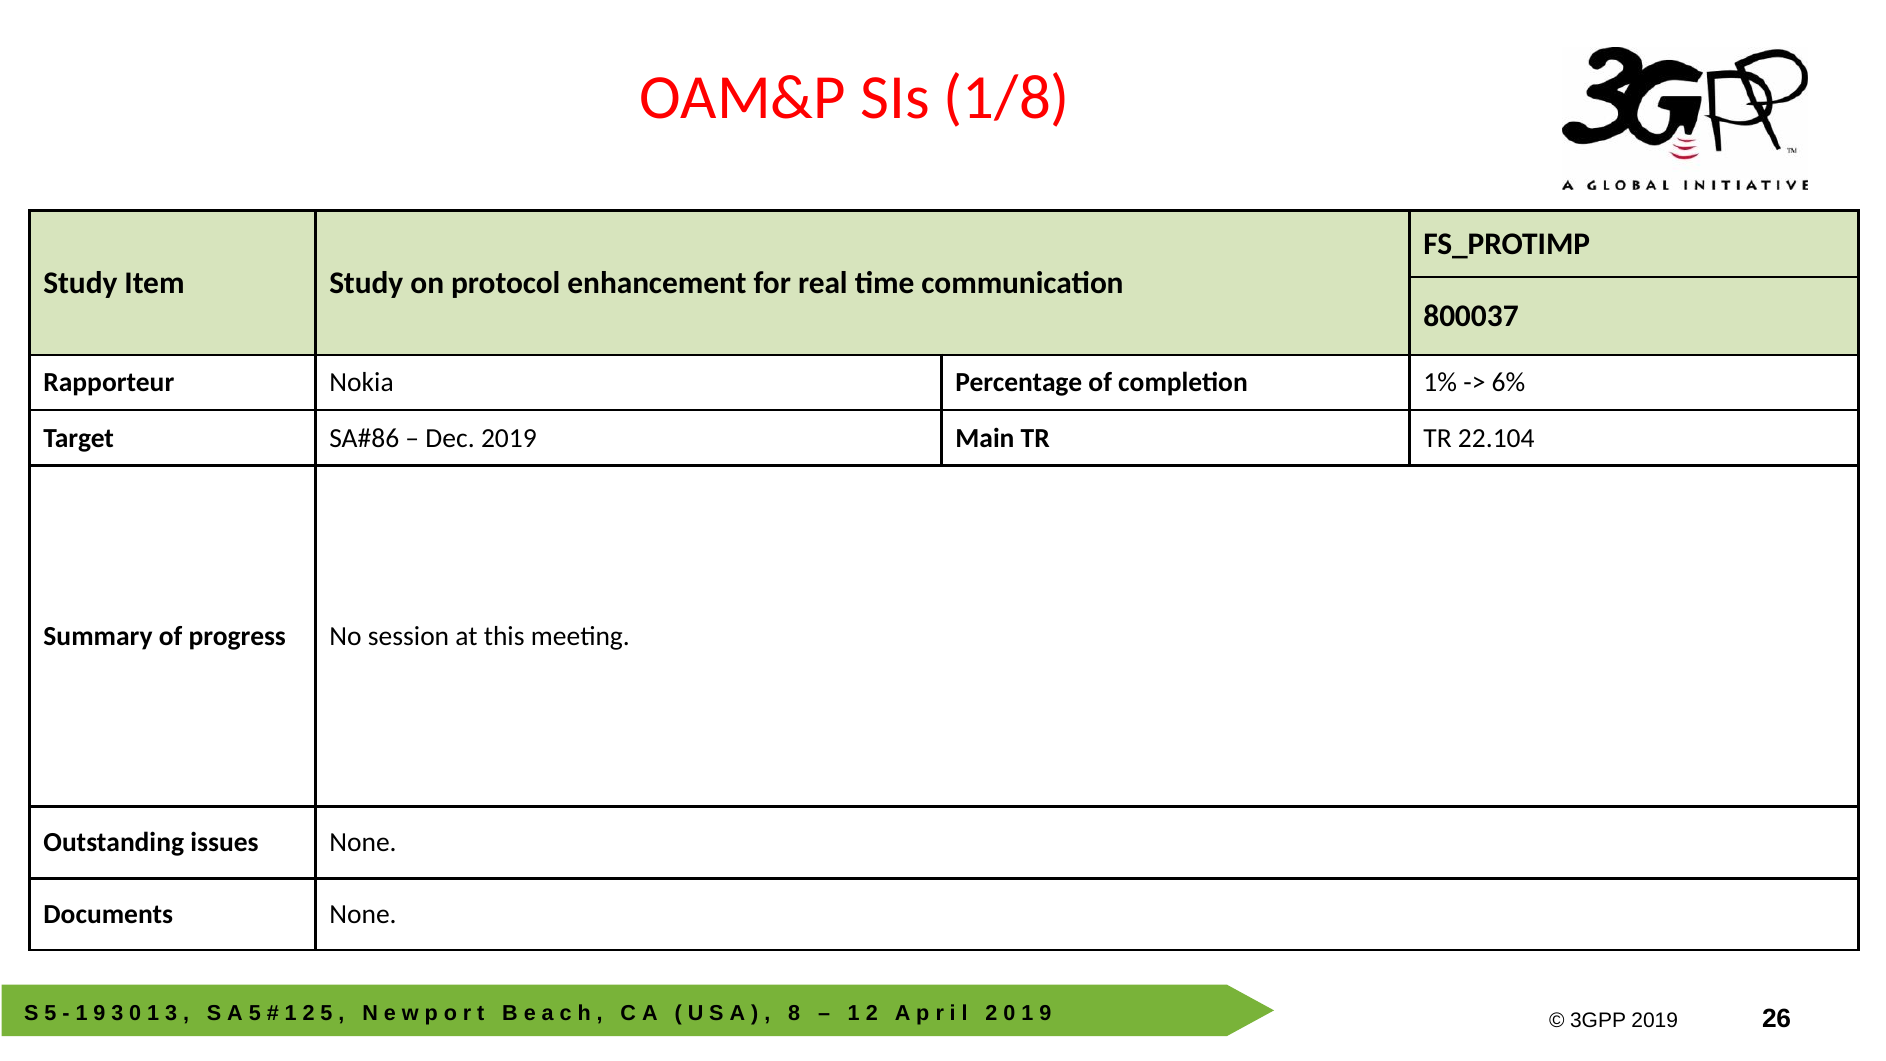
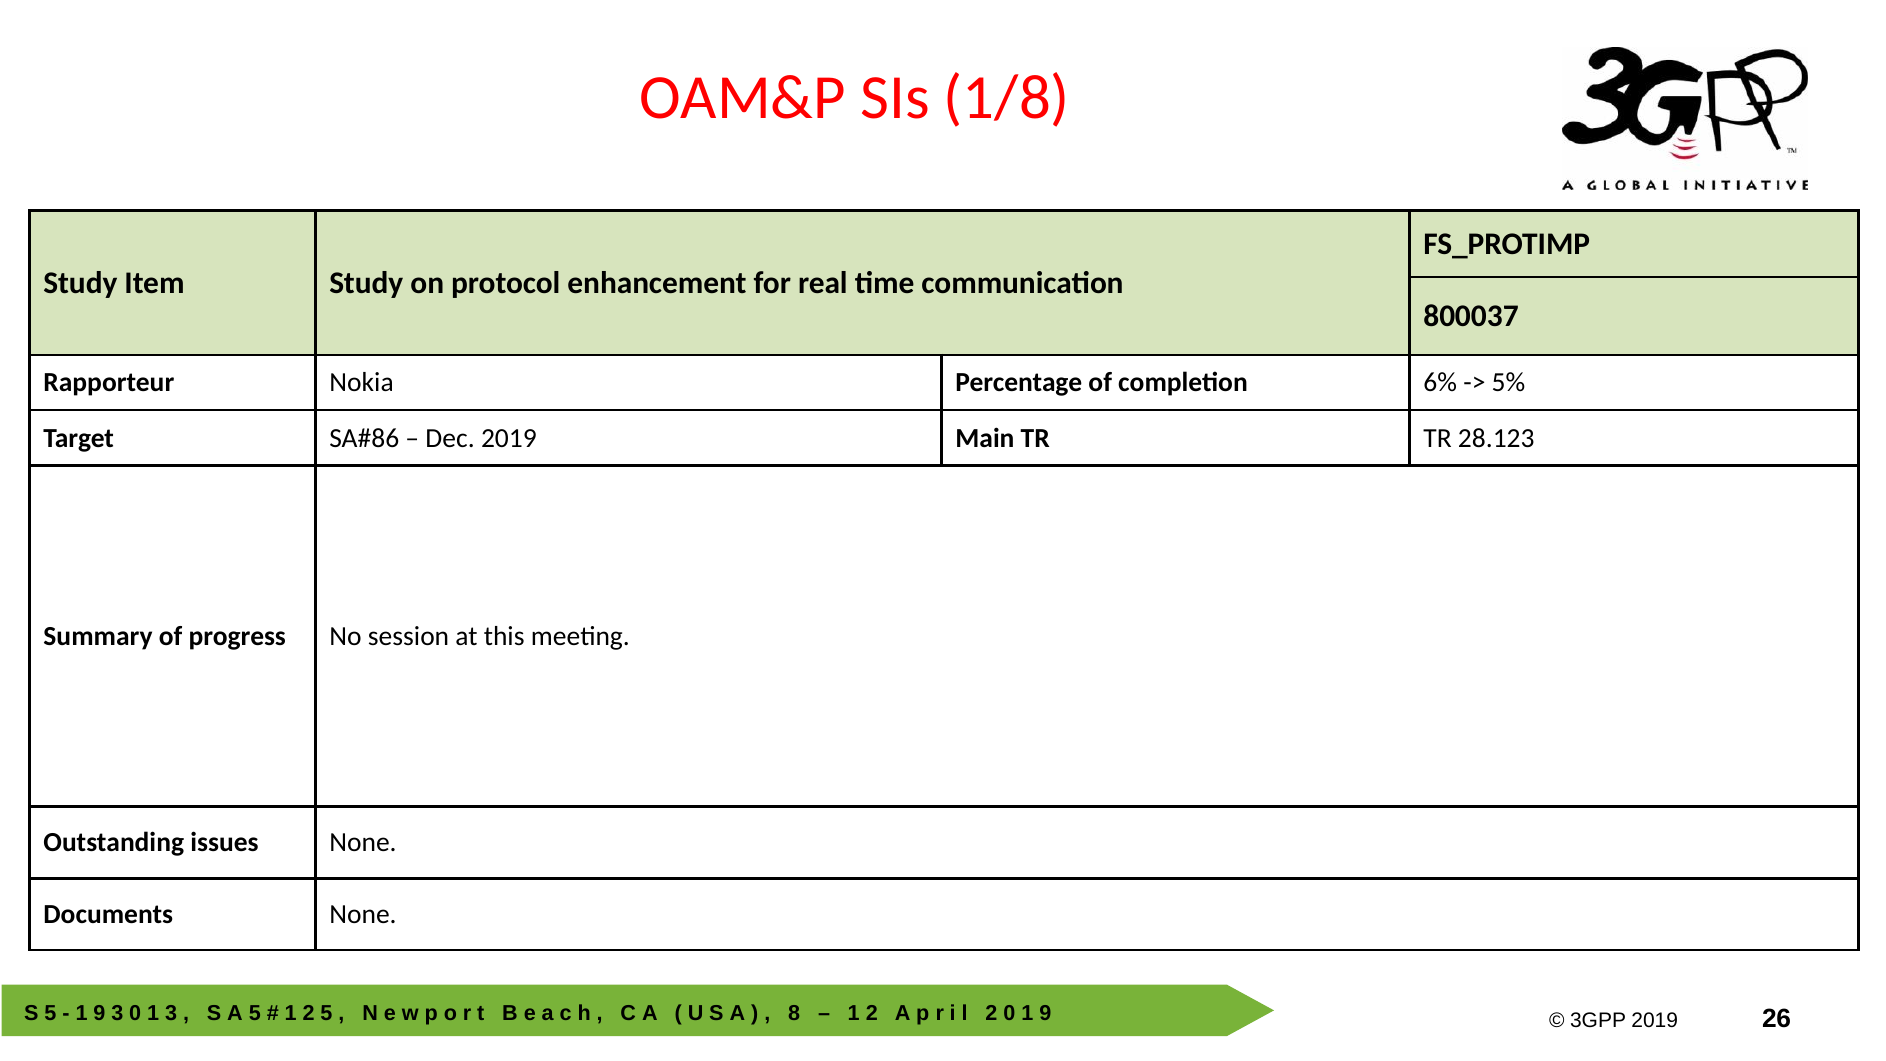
1%: 1% -> 6% (1440, 383)
6%: 6% -> 5% (1508, 383)
22.104: 22.104 -> 28.123 (1496, 438)
